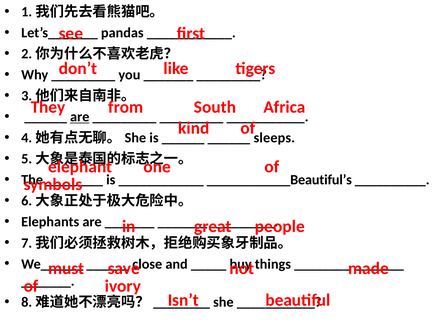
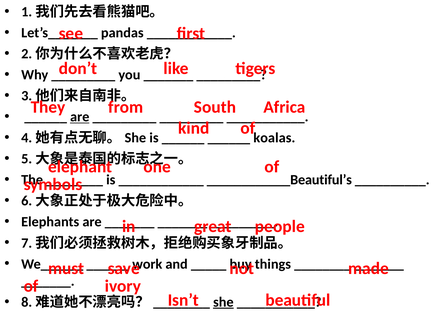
sleeps: sleeps -> koalas (274, 138)
close: close -> work (147, 264)
she underline: none -> present (223, 303)
